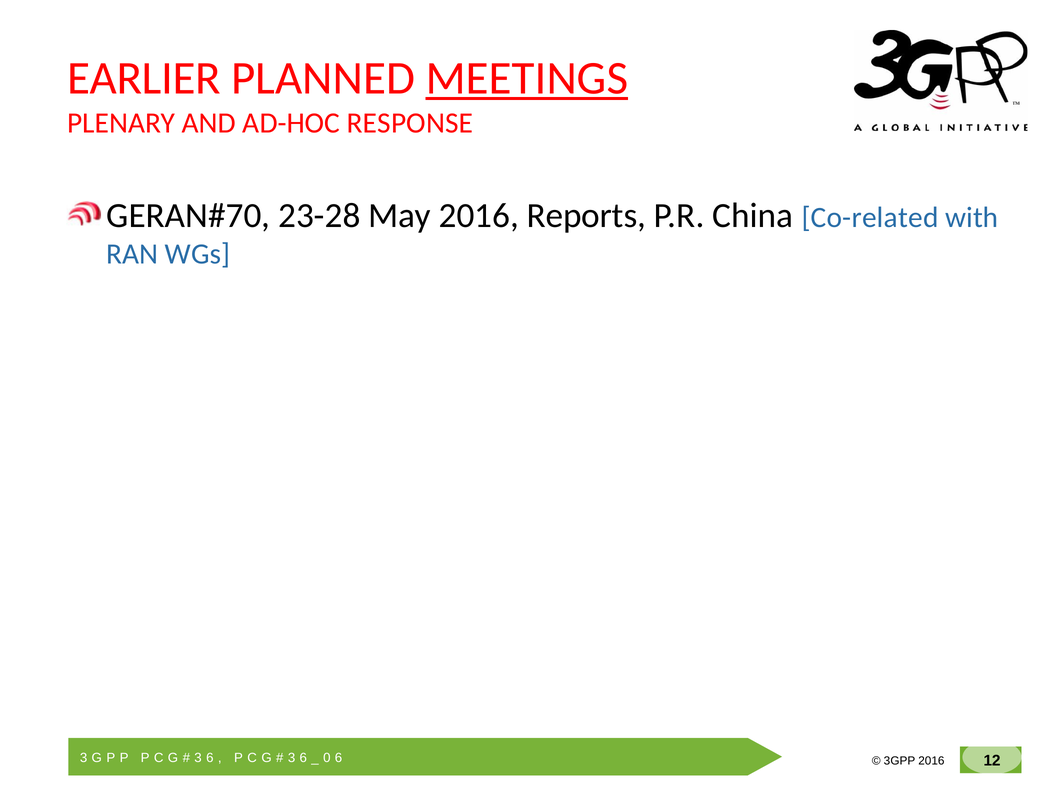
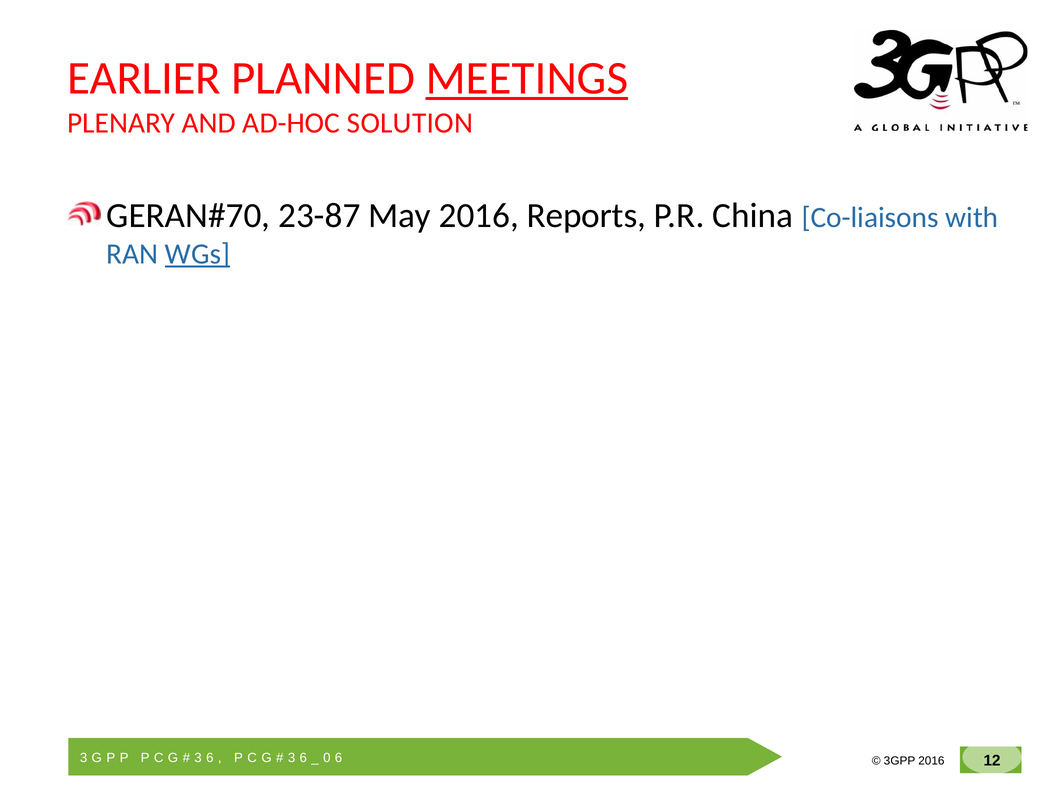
RESPONSE: RESPONSE -> SOLUTION (410, 123)
23-28: 23-28 -> 23-87 (319, 215)
Co-related: Co-related -> Co-liaisons (870, 217)
WGs underline: none -> present (198, 254)
